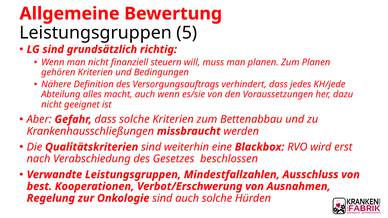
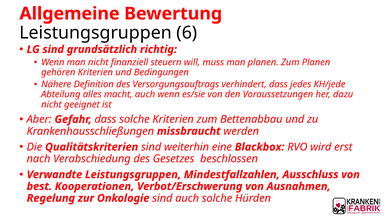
5: 5 -> 6 (187, 33)
